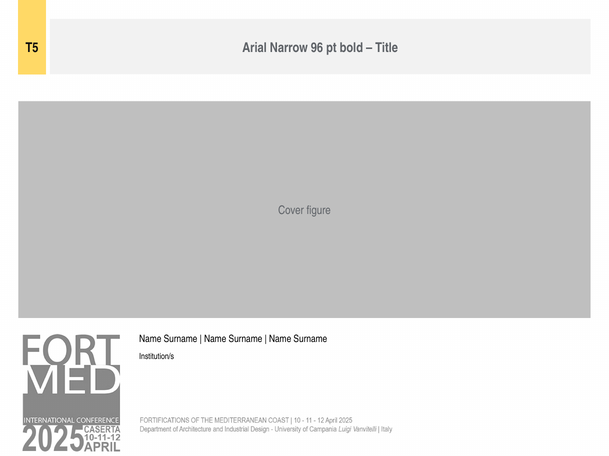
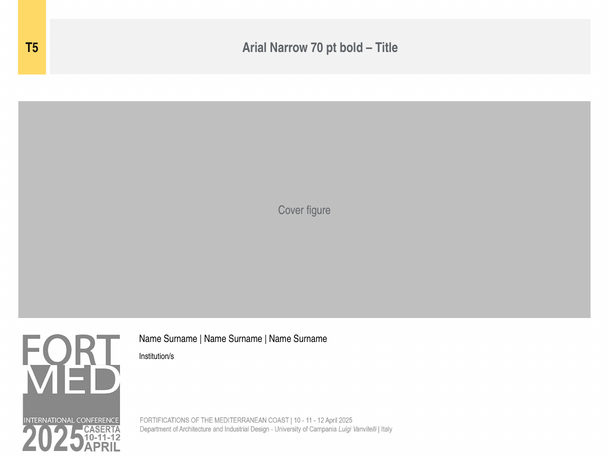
96: 96 -> 70 (317, 48)
